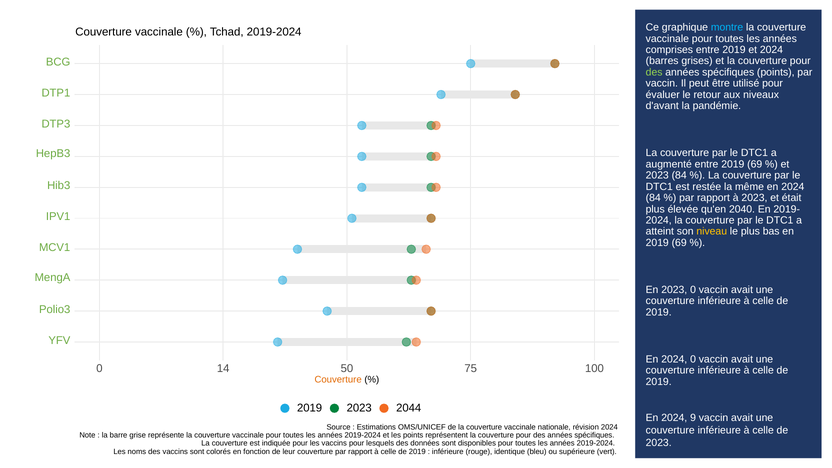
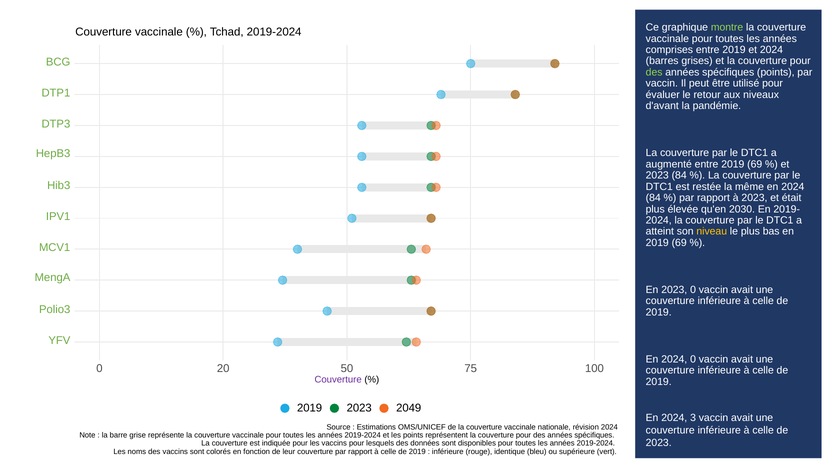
montre colour: light blue -> light green (727, 27)
2040: 2040 -> 2030 (742, 209)
14: 14 -> 20 (223, 368)
Couverture colour: orange -> purple (338, 380)
2044: 2044 -> 2049 (409, 408)
9: 9 -> 3 (693, 418)
